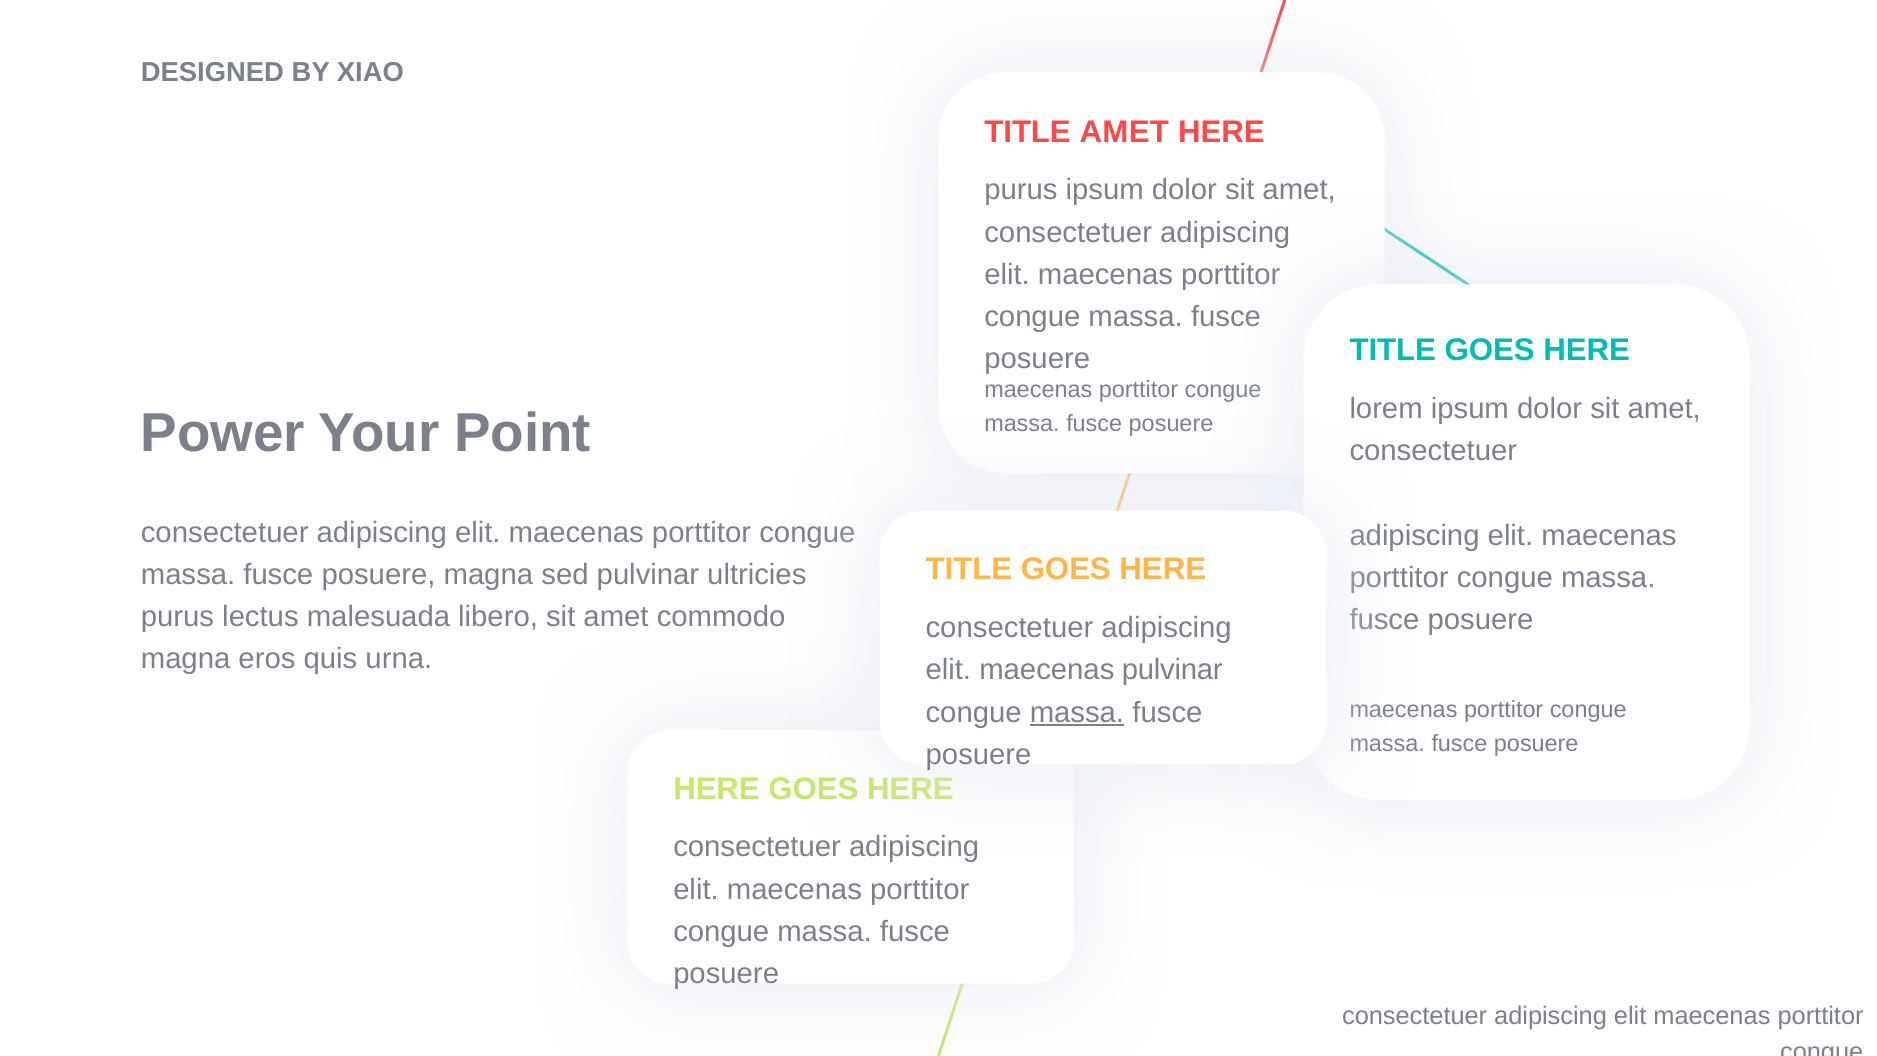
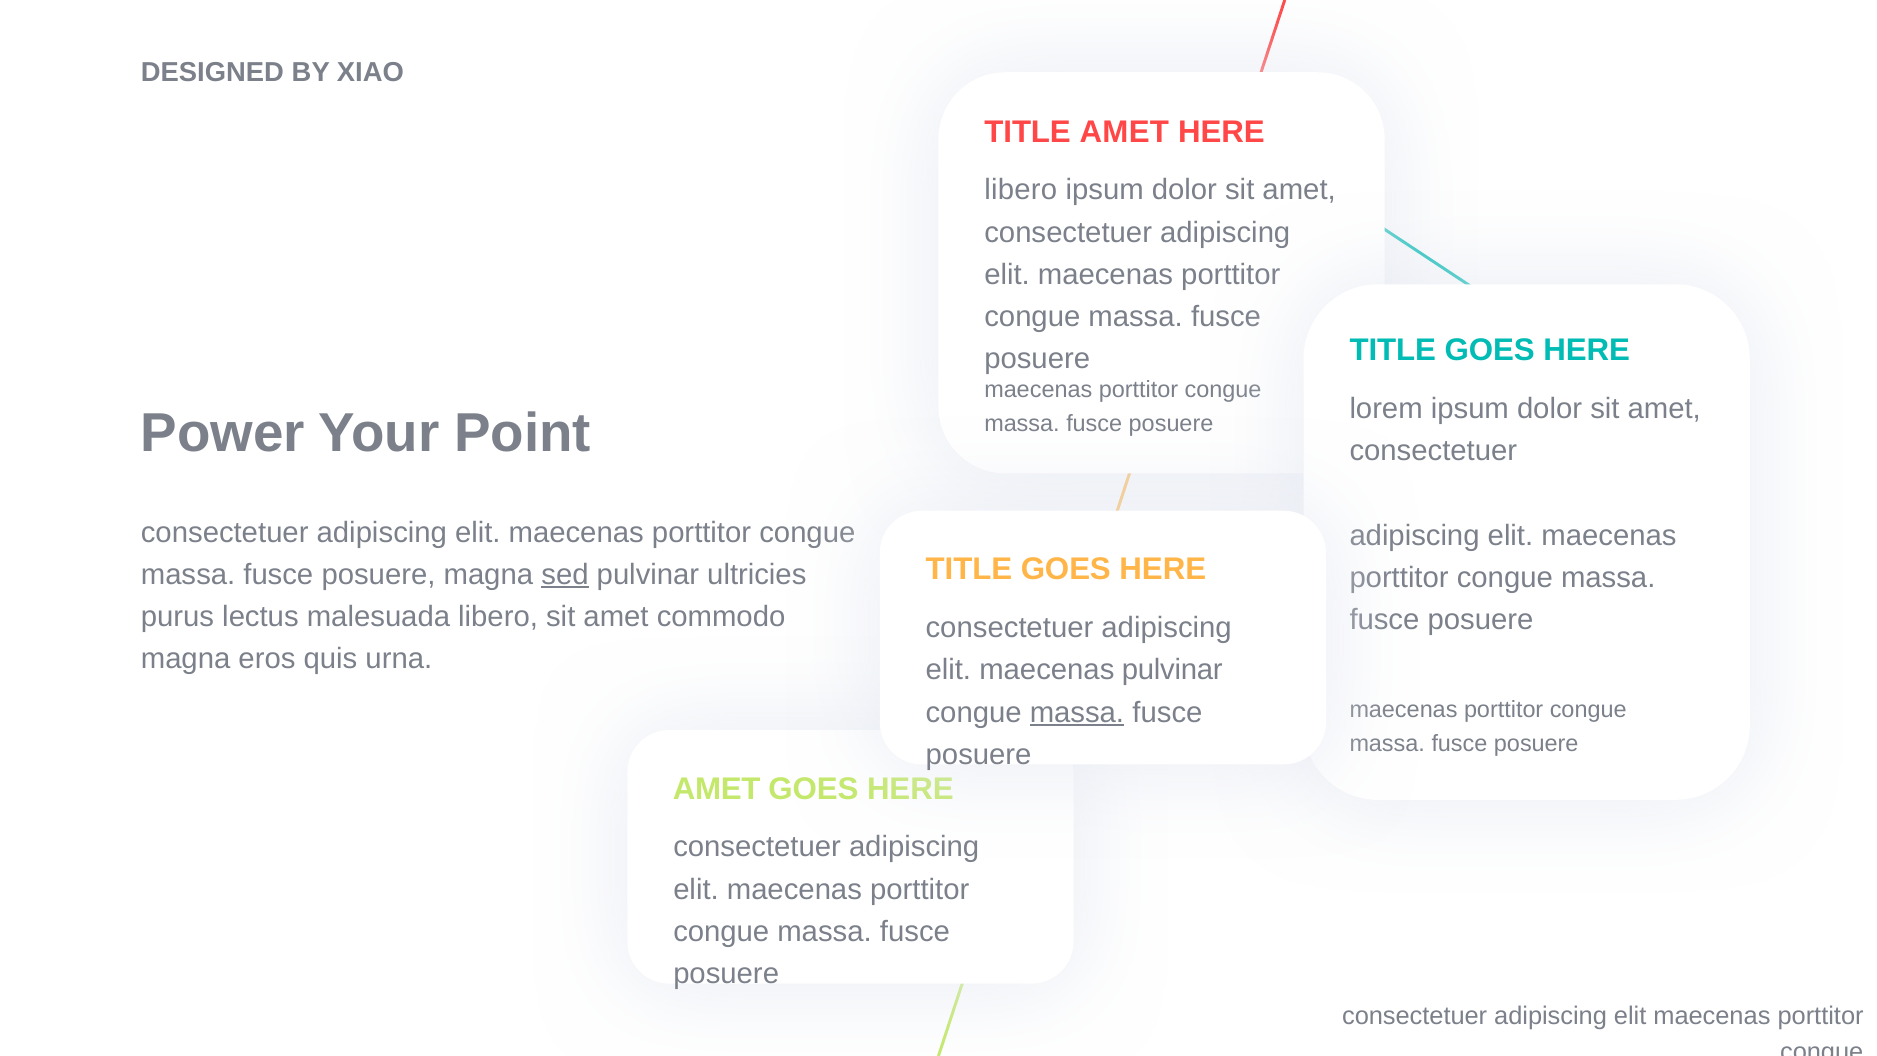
purus: purus -> libero (1021, 190)
sed underline: none -> present (565, 575)
HERE: HERE -> AMET (717, 789)
